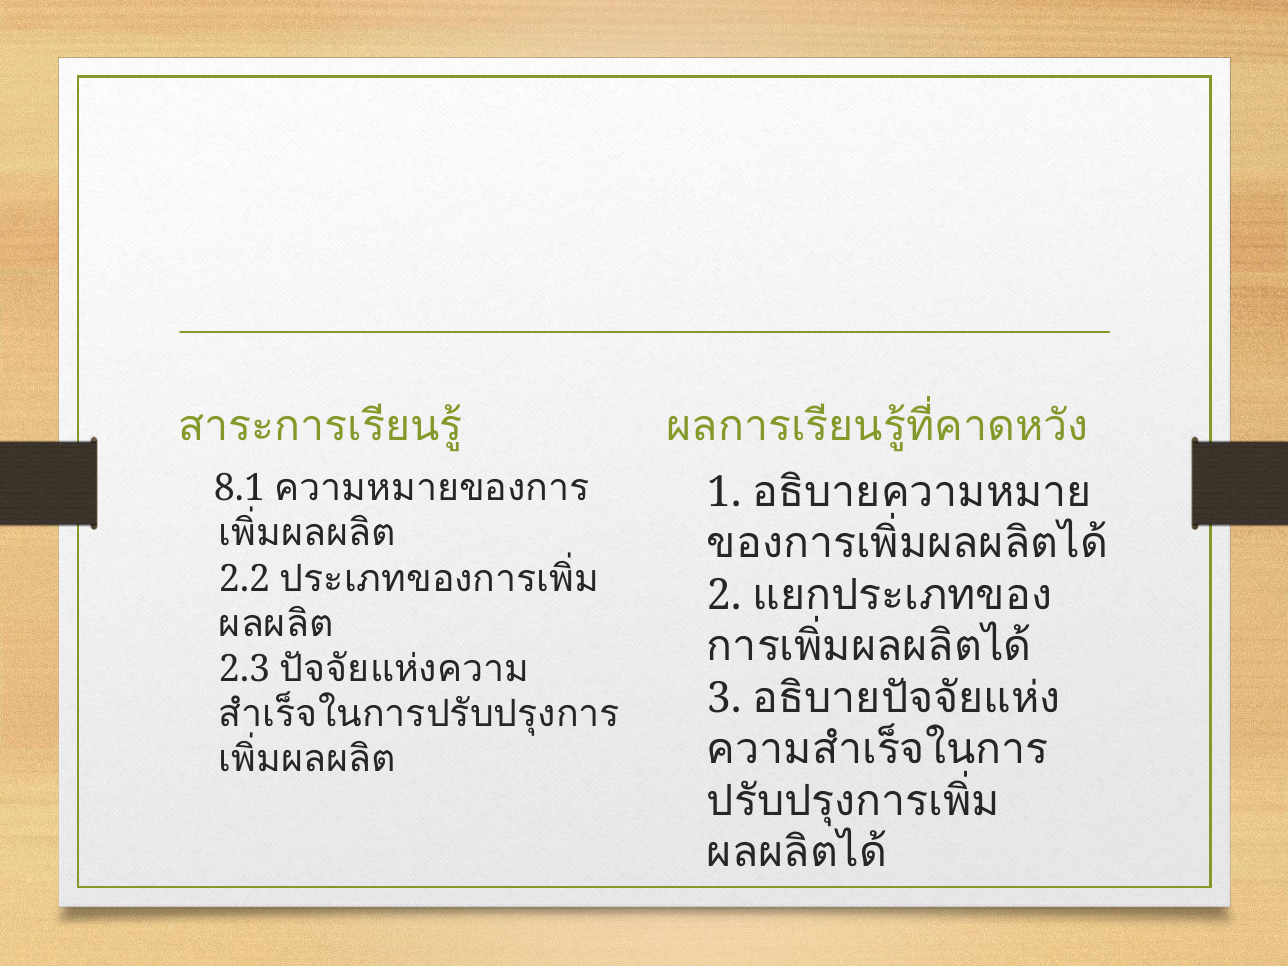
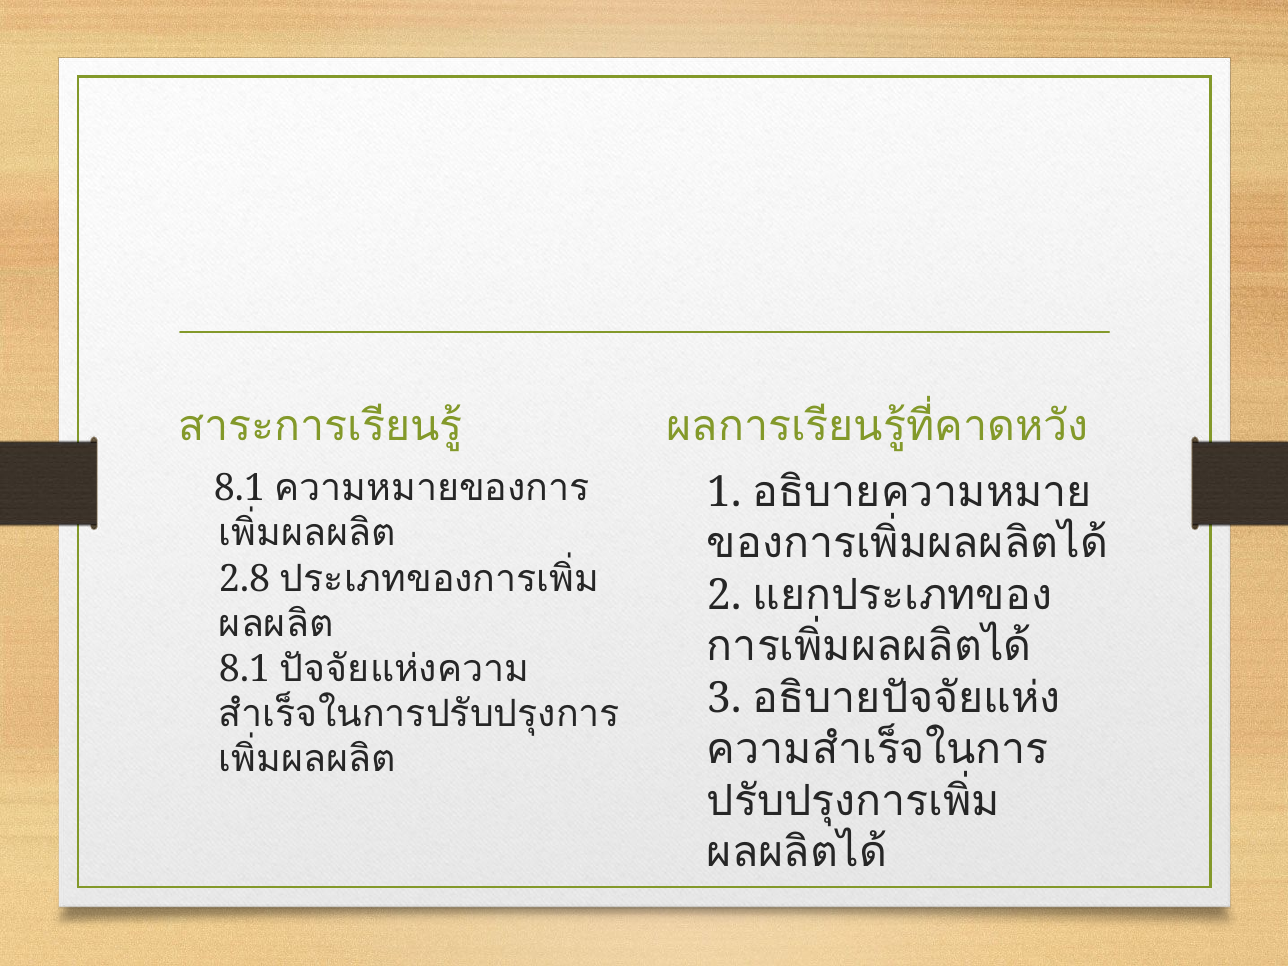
2.2: 2.2 -> 2.8 (245, 579)
2.3: 2.3 -> 8.1 (245, 669)
